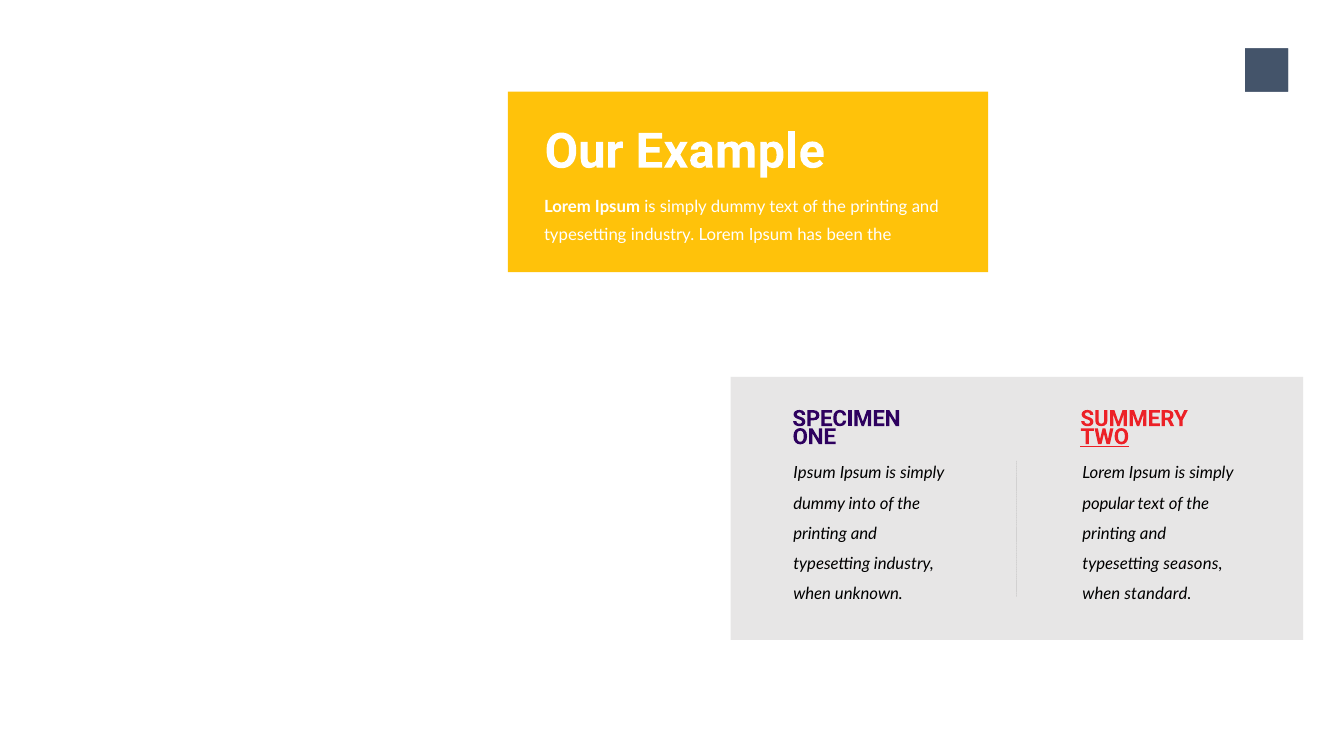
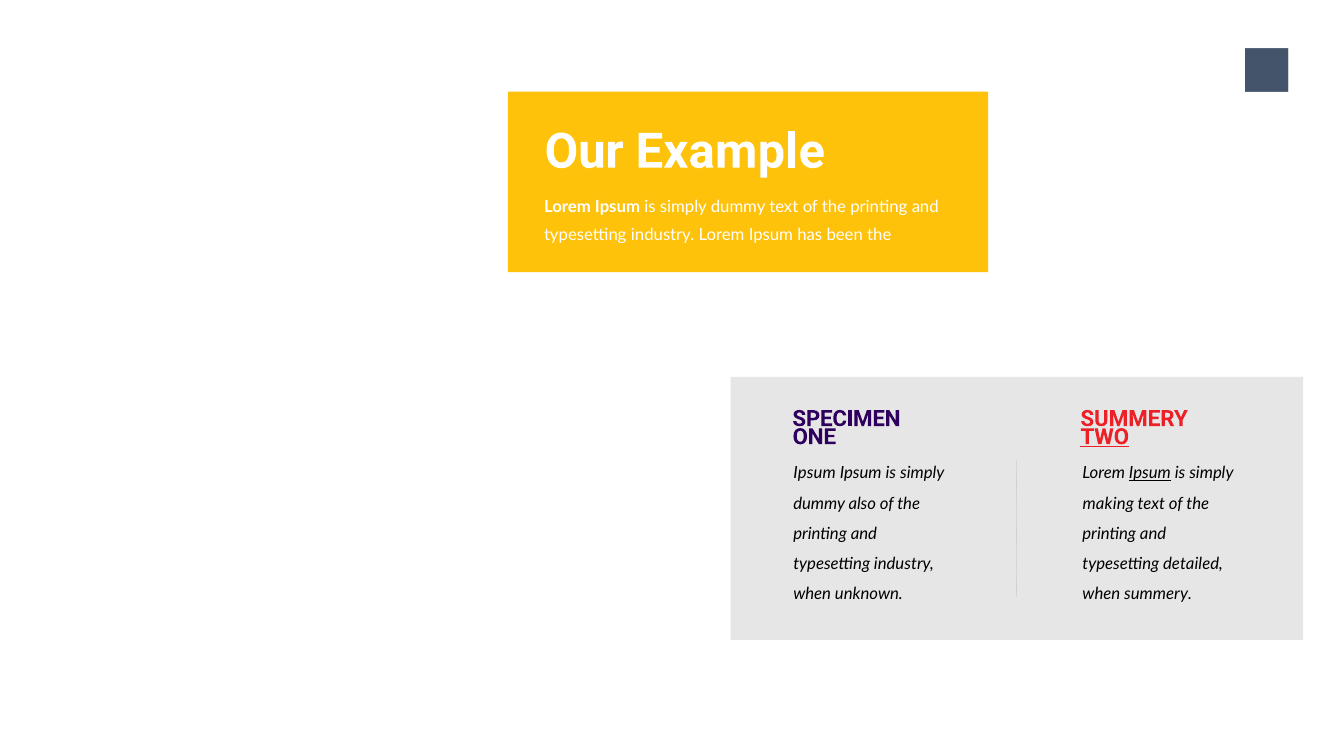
Ipsum underline: none -> present (1150, 473)
into: into -> also (862, 503)
popular: popular -> making (1108, 503)
seasons: seasons -> detailed (1193, 564)
when standard: standard -> summery (1158, 594)
